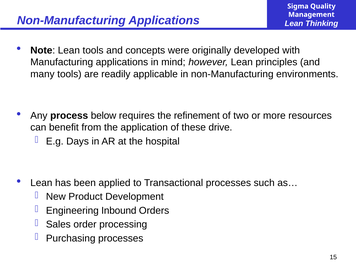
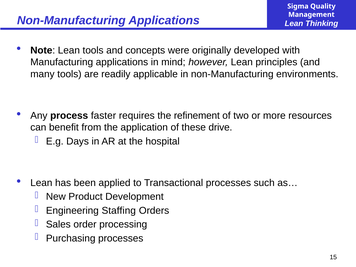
below: below -> faster (103, 116)
Inbound: Inbound -> Staffing (119, 211)
